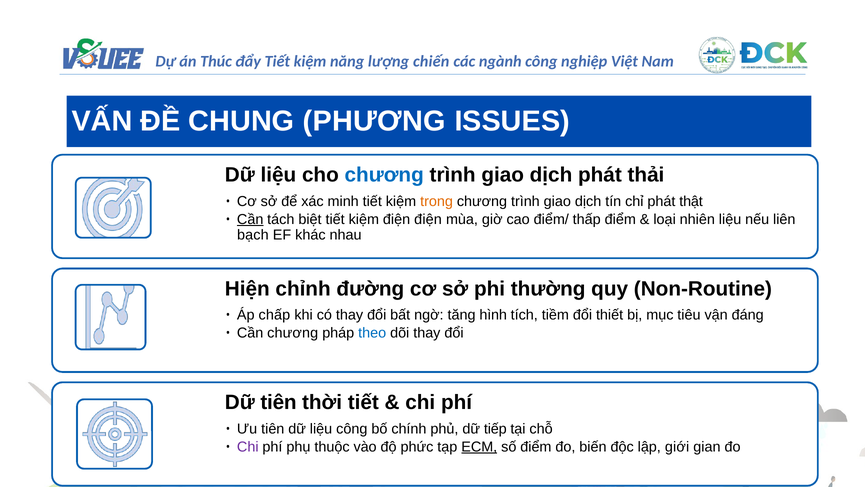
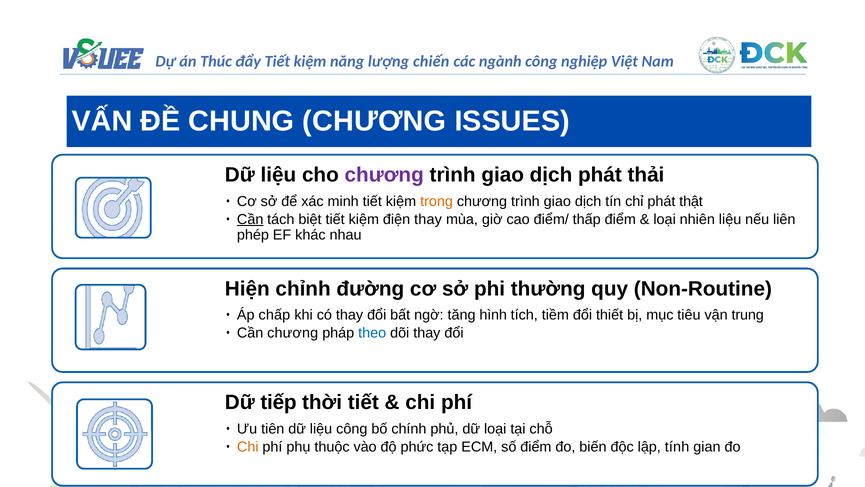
CHUNG PHƯƠNG: PHƯƠNG -> CHƯƠNG (374, 121)
chương colour: blue -> purple (384, 175)
điện điện: điện -> thay (428, 219)
bạch: bạch -> phép (253, 235)
đáng: đáng -> trung (748, 315)
Dữ tiên: tiên -> tiếp (278, 402)
dữ tiếp: tiếp -> loại (495, 428)
Chi colour: purple -> orange (248, 446)
ECM underline: present -> none (479, 446)
giới: giới -> tính (677, 446)
